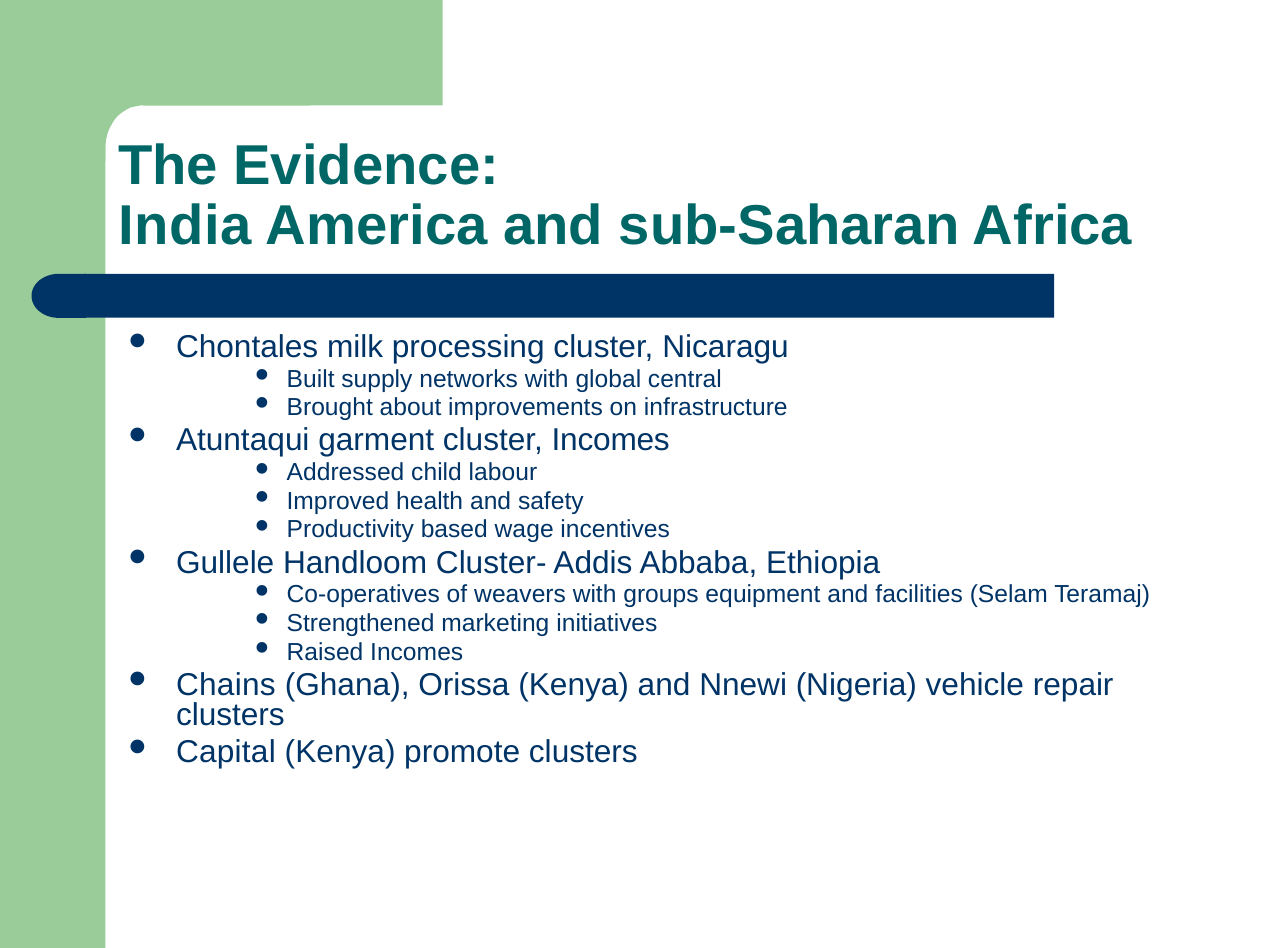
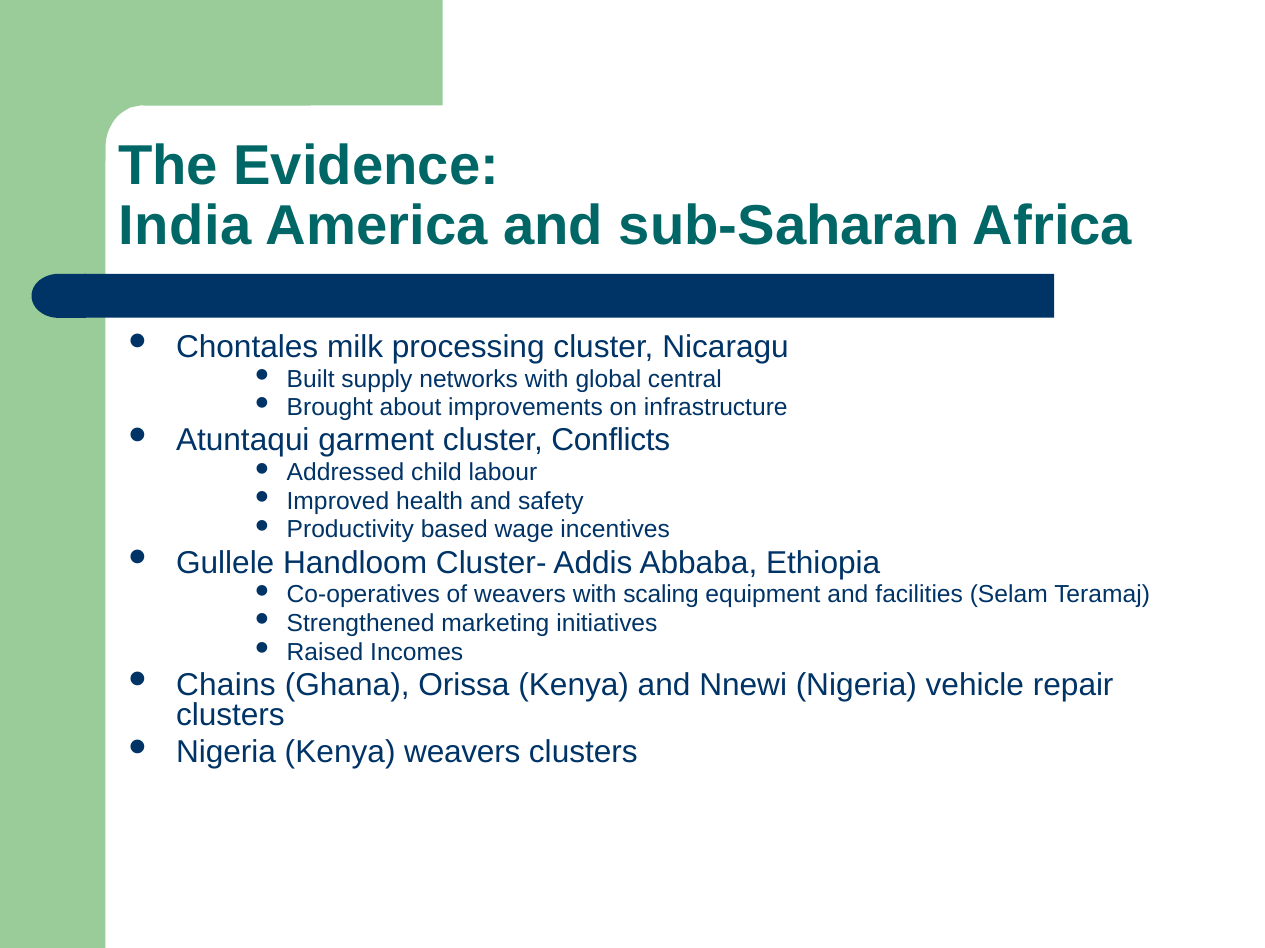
cluster Incomes: Incomes -> Conflicts (611, 441)
groups: groups -> scaling (661, 595)
Capital: Capital -> Nigeria (226, 752)
Kenya promote: promote -> weavers (462, 752)
